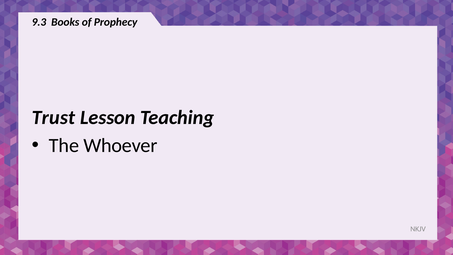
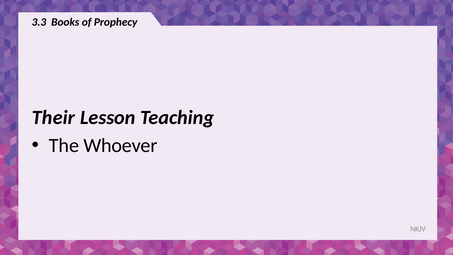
9.3: 9.3 -> 3.3 (39, 22)
Trust: Trust -> Their (53, 118)
